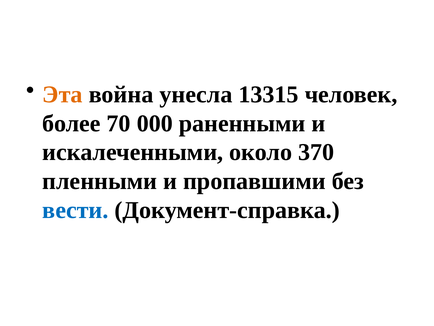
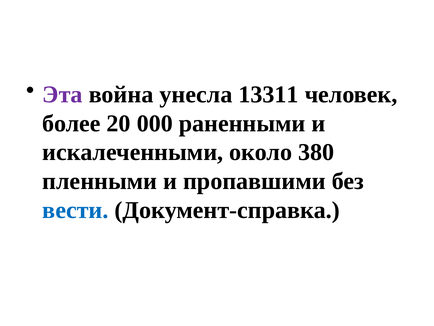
Эта colour: orange -> purple (63, 94)
13315: 13315 -> 13311 (269, 94)
70: 70 -> 20 (119, 123)
370: 370 -> 380 (316, 152)
